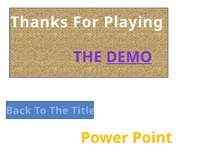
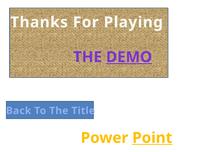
Point underline: none -> present (152, 138)
